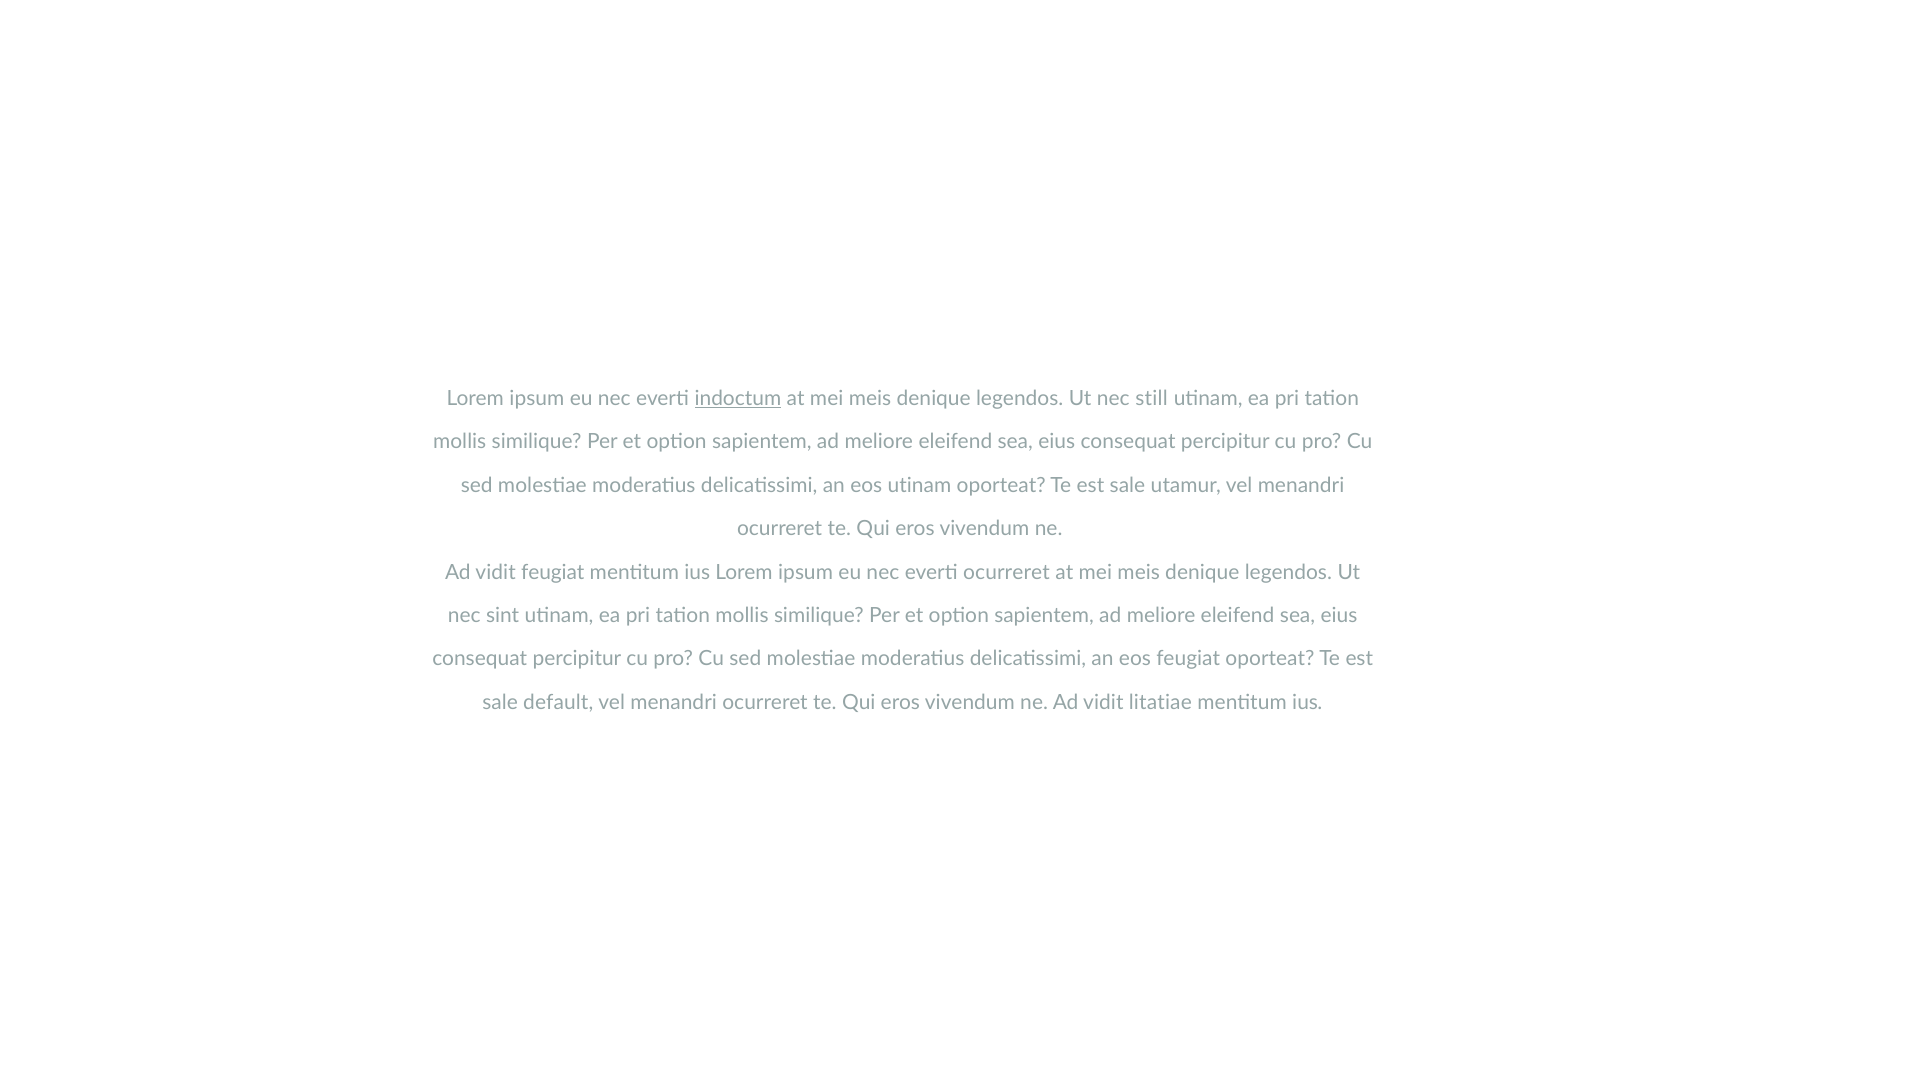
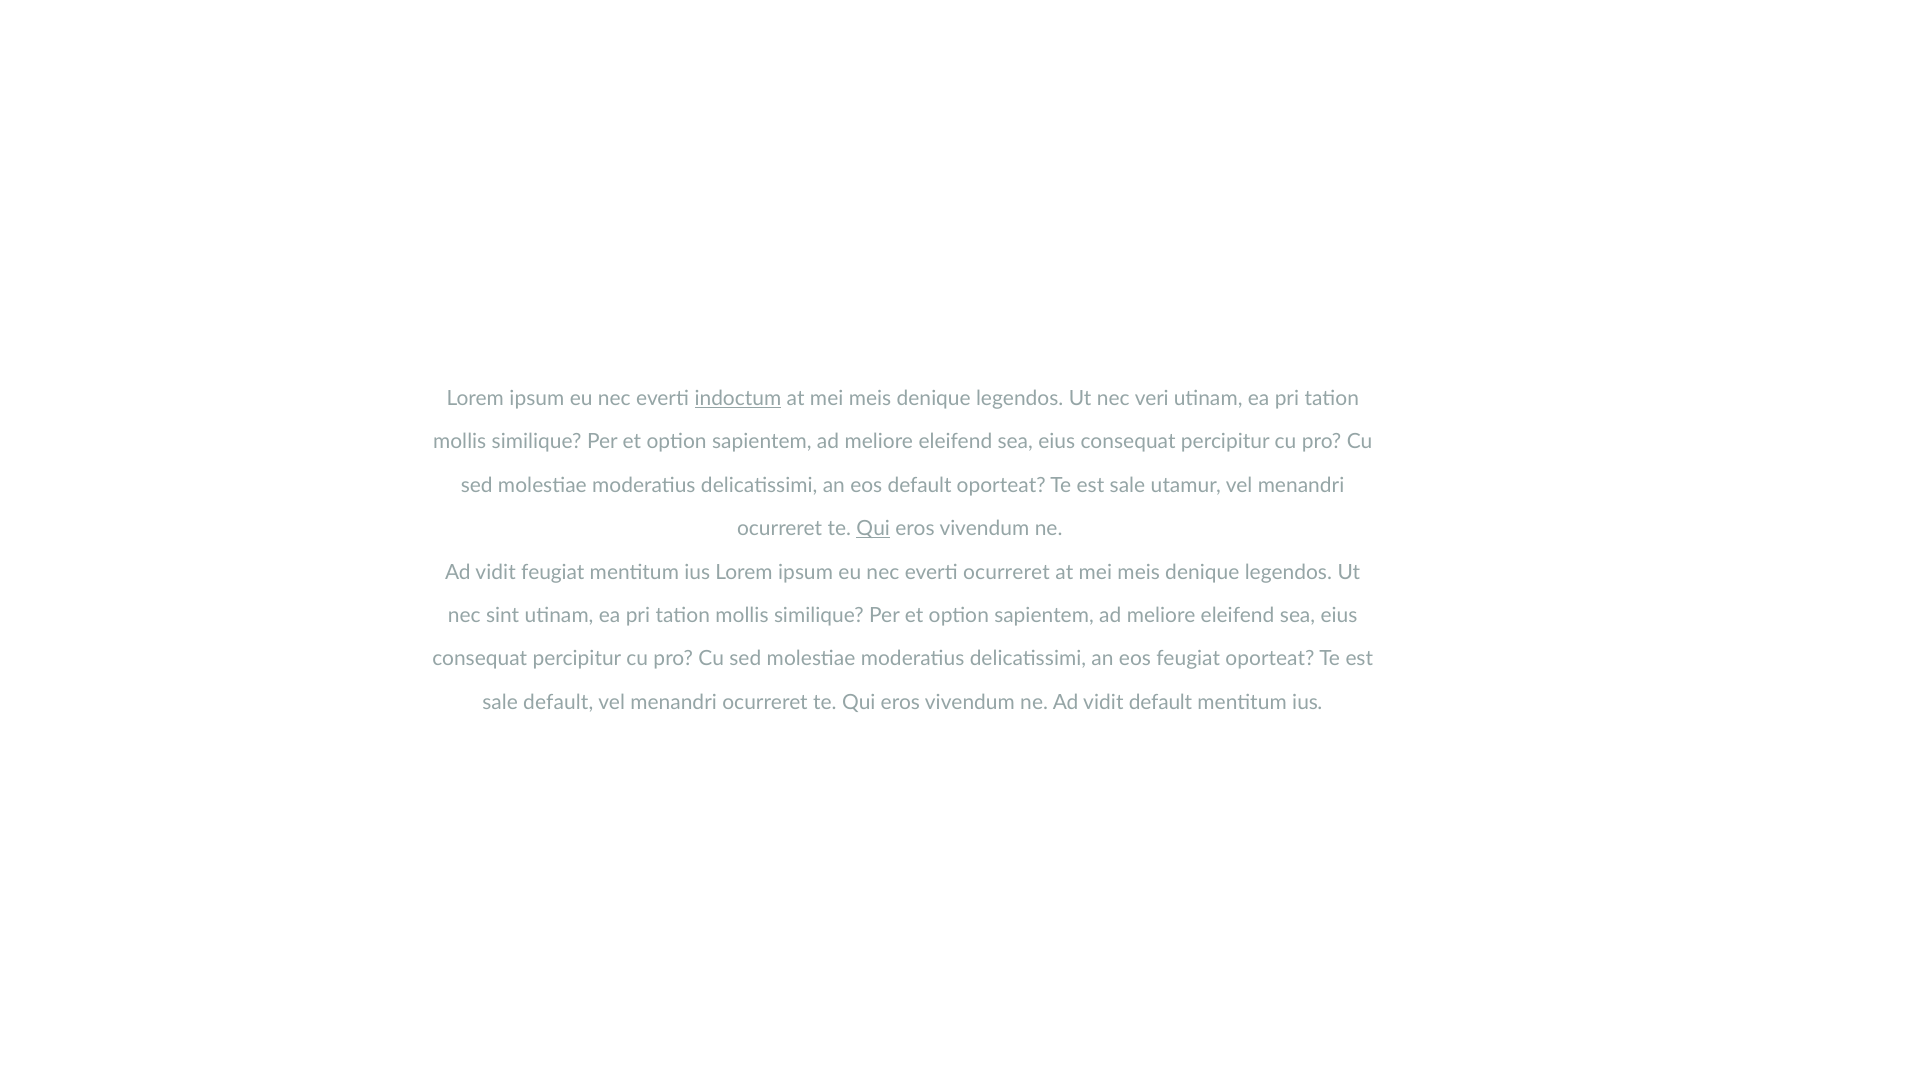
still: still -> veri (1152, 399)
eos utinam: utinam -> default (920, 485)
Qui underline: none -> present (873, 529)
vidit litatiae: litatiae -> default (1161, 702)
